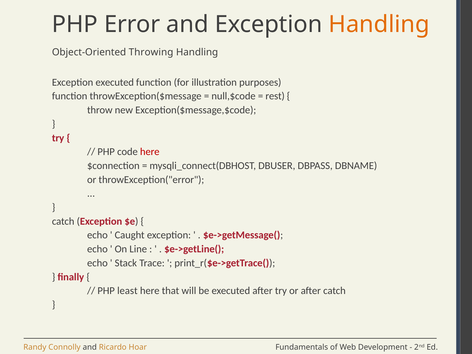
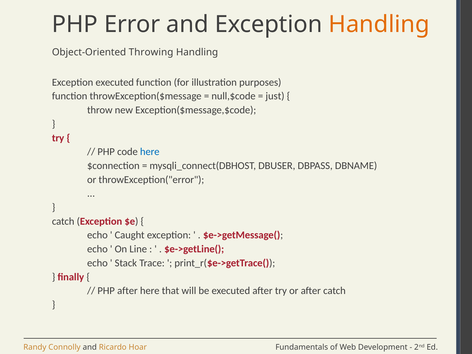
rest: rest -> just (275, 96)
here colour: red -> blue (150, 152)
PHP least: least -> after (127, 291)
